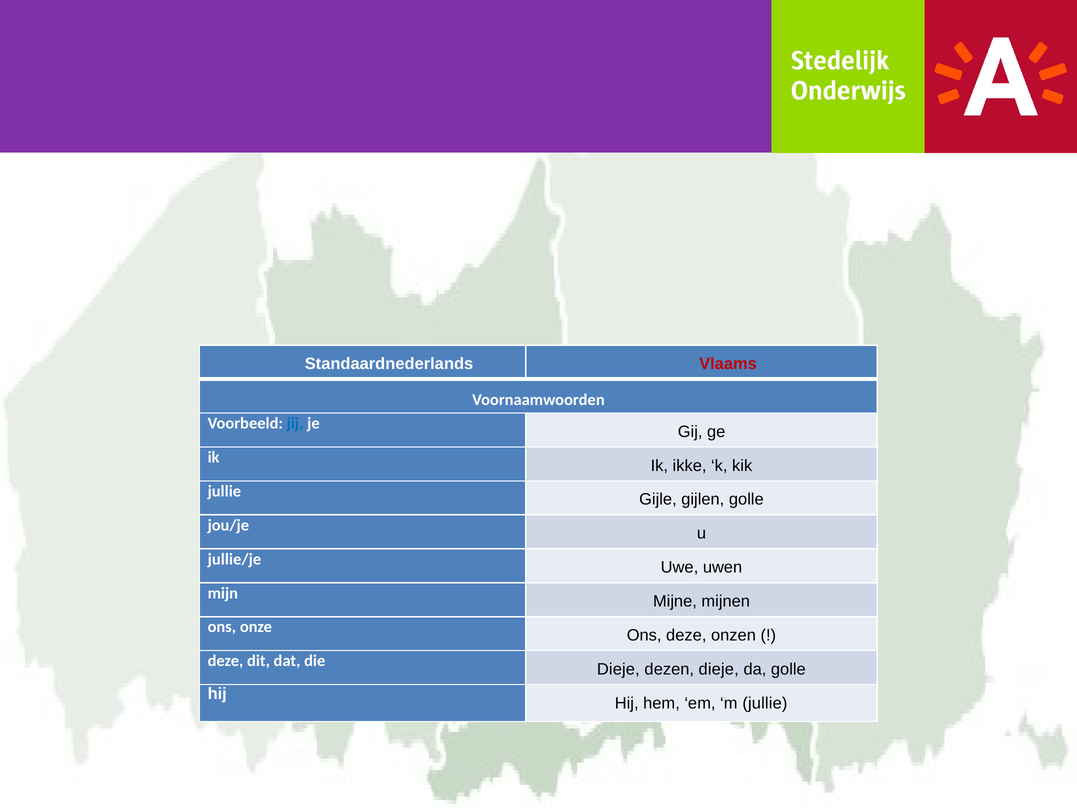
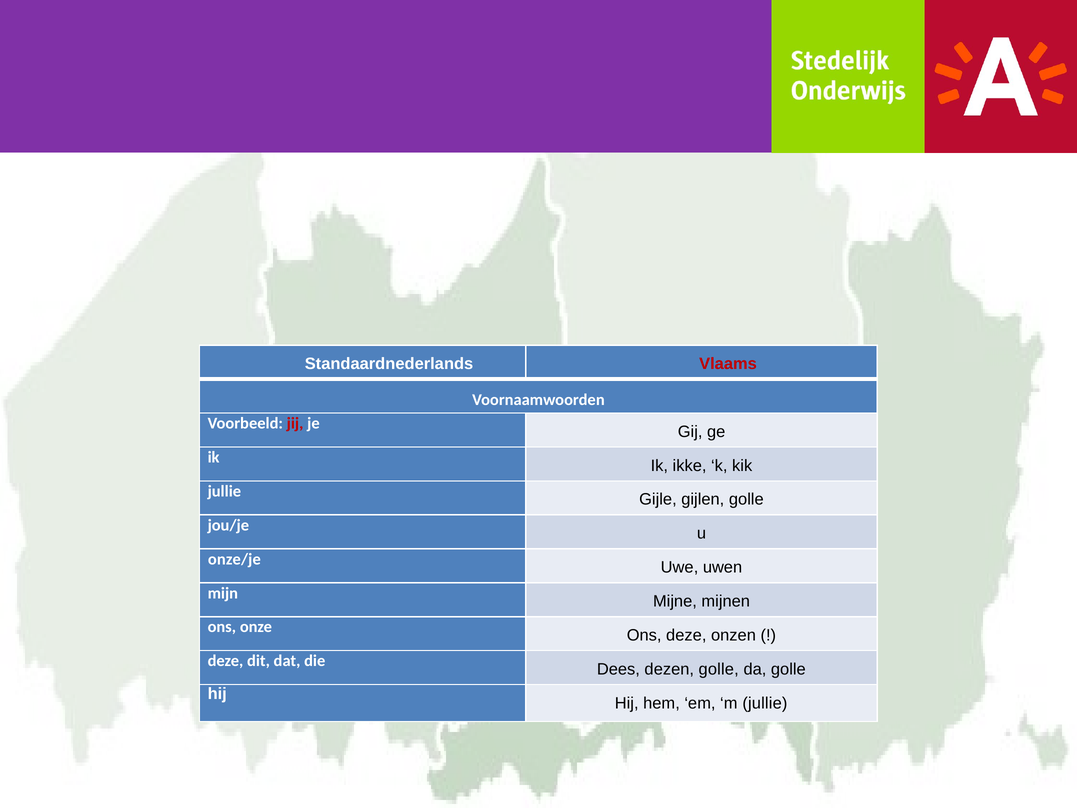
jij colour: blue -> red (295, 423)
jullie/je: jullie/je -> onze/je (234, 559)
die Dieje: Dieje -> Dees (618, 669)
dezen dieje: dieje -> golle (719, 669)
